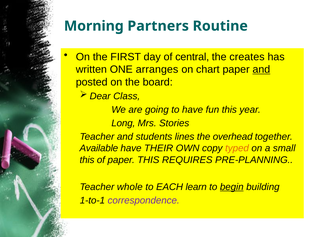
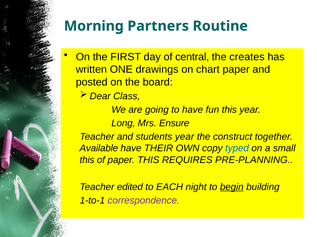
arranges: arranges -> drawings (157, 70)
and underline: present -> none (261, 70)
Stories: Stories -> Ensure (174, 124)
students lines: lines -> year (185, 137)
overhead: overhead -> construct (233, 137)
typed colour: orange -> blue (237, 149)
whole: whole -> edited (130, 187)
learn: learn -> night (196, 187)
